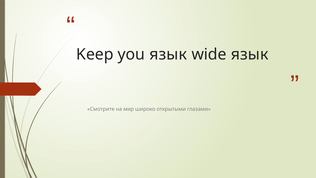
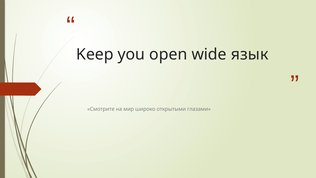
you язык: язык -> open (168, 54)
